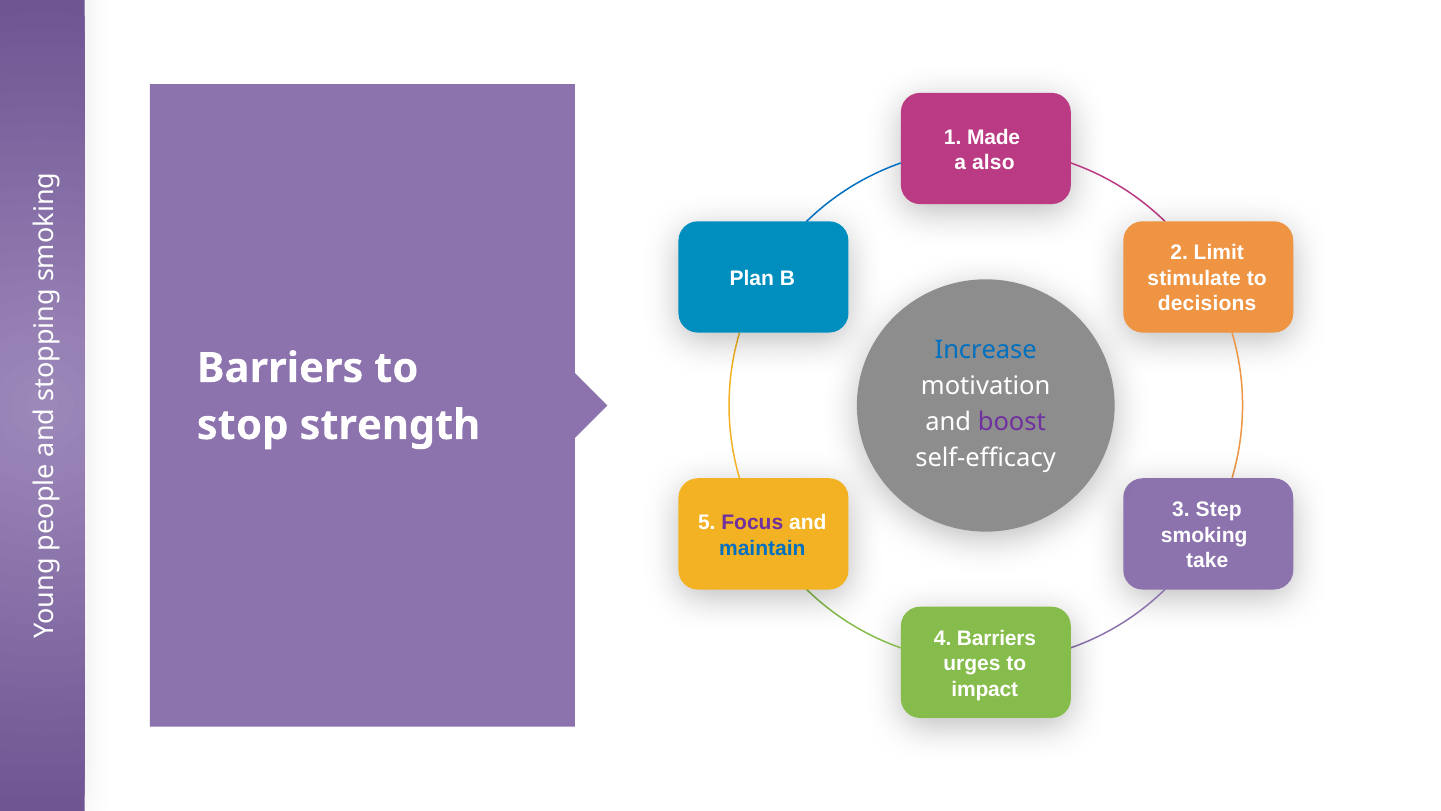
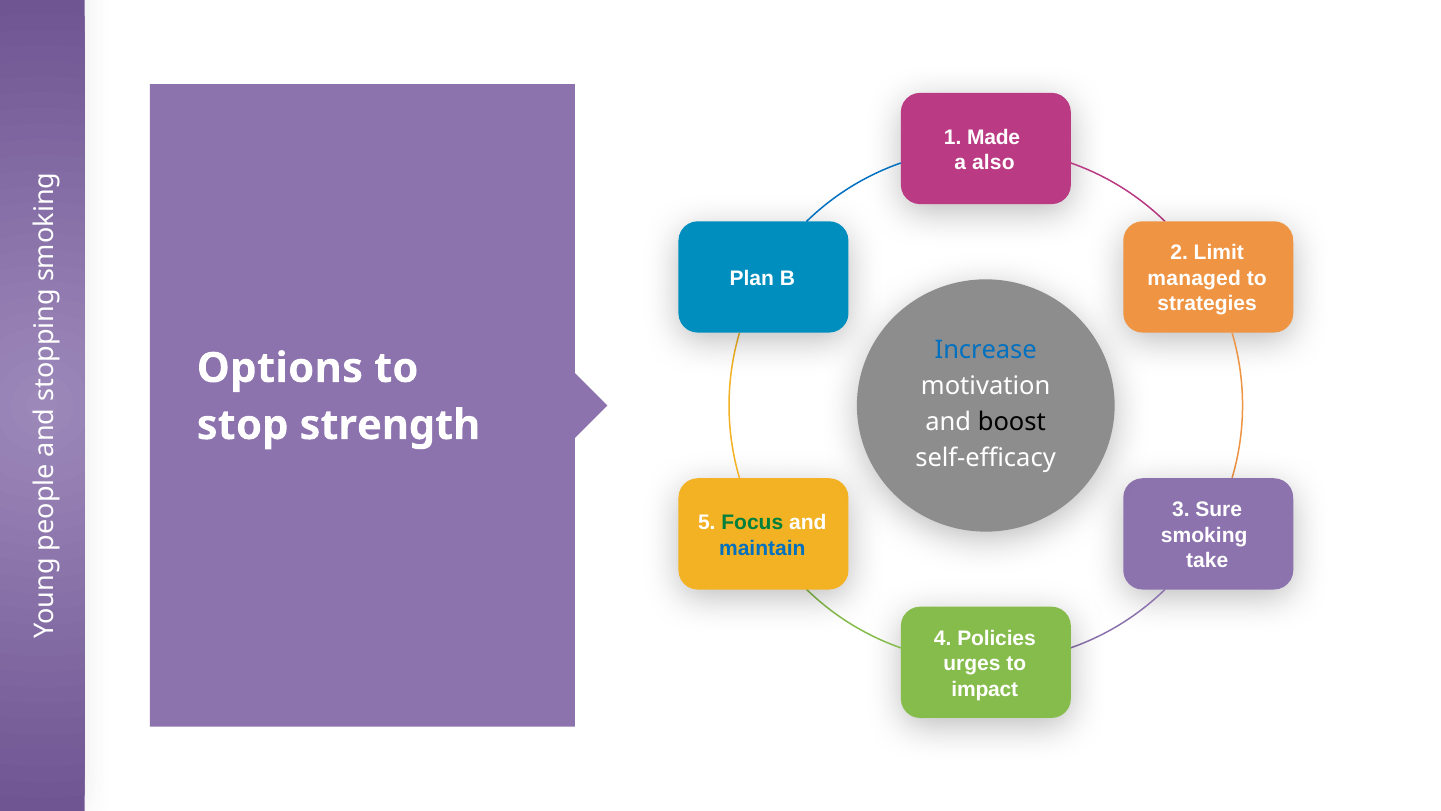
stimulate: stimulate -> managed (1194, 278)
decisions: decisions -> strategies (1207, 304)
Barriers: Barriers -> Options (280, 368)
boost colour: purple -> black (1012, 422)
Step: Step -> Sure (1219, 510)
Focus colour: purple -> green (752, 522)
4 Barriers: Barriers -> Policies (996, 638)
